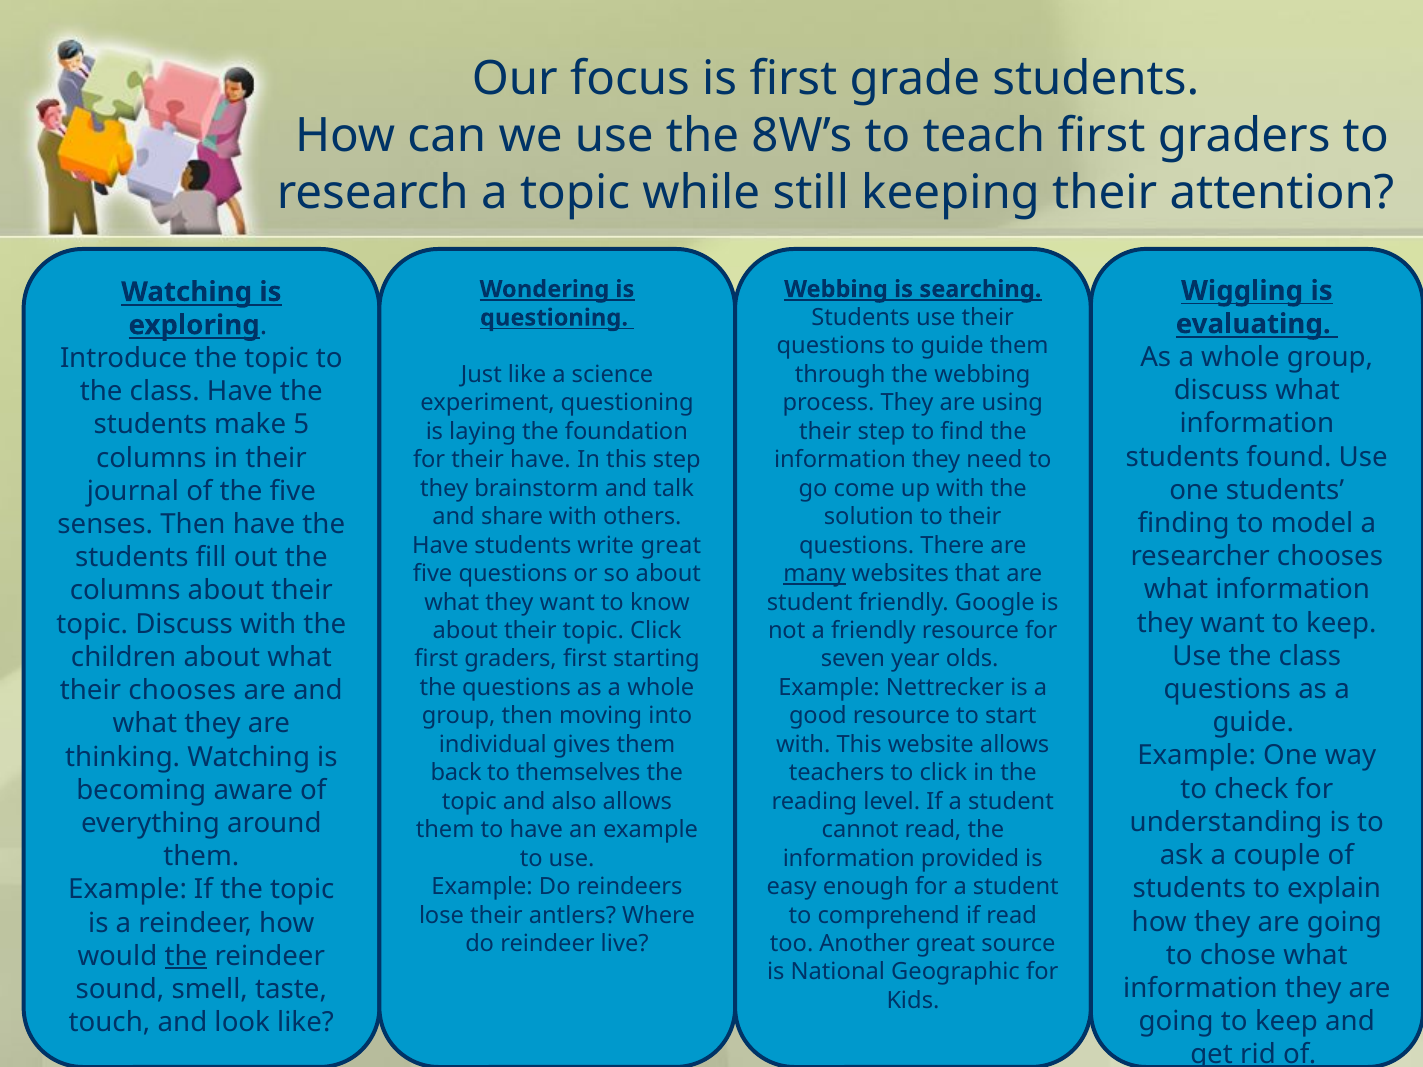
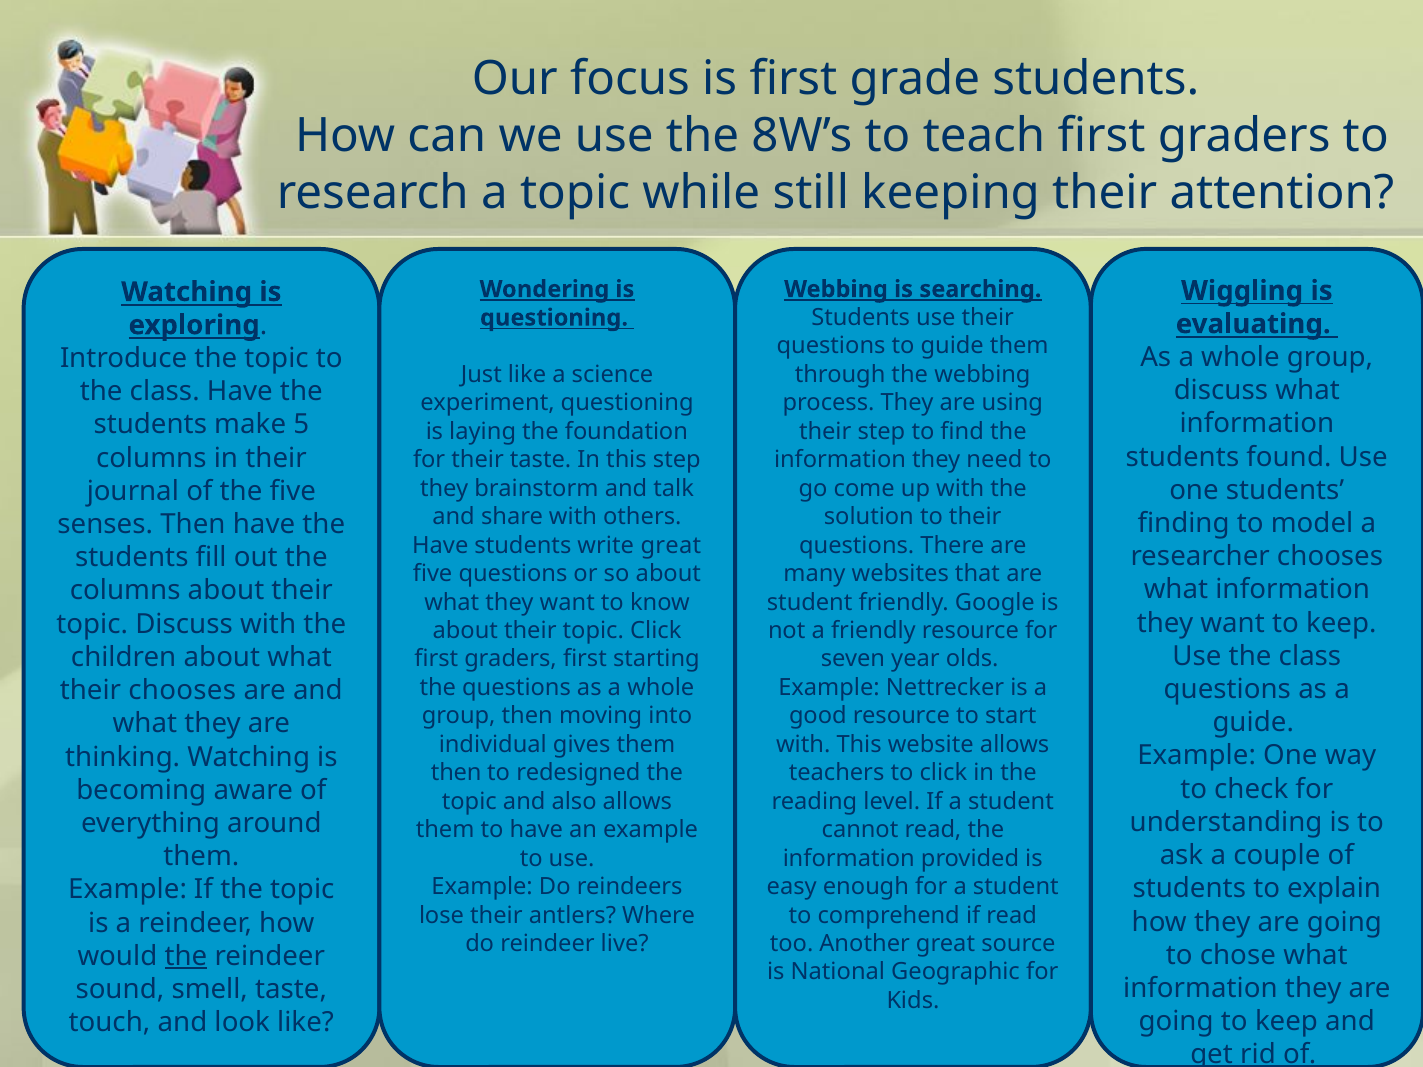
their have: have -> taste (541, 460)
many underline: present -> none (814, 574)
back: back -> then (456, 773)
themselves: themselves -> redesigned (578, 773)
